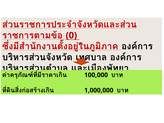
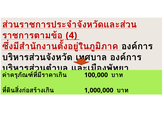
0: 0 -> 4 (71, 35)
